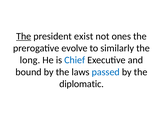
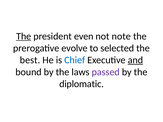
exist: exist -> even (84, 36)
ones: ones -> note (121, 36)
similarly: similarly -> selected (117, 48)
long: long -> best (30, 60)
and underline: none -> present (135, 60)
passed colour: blue -> purple (106, 72)
